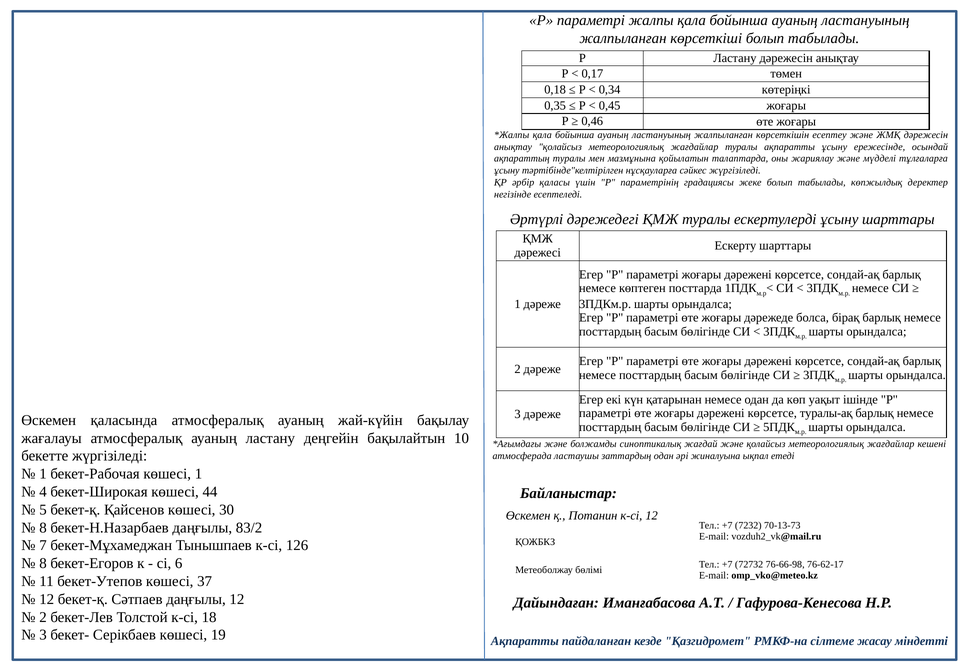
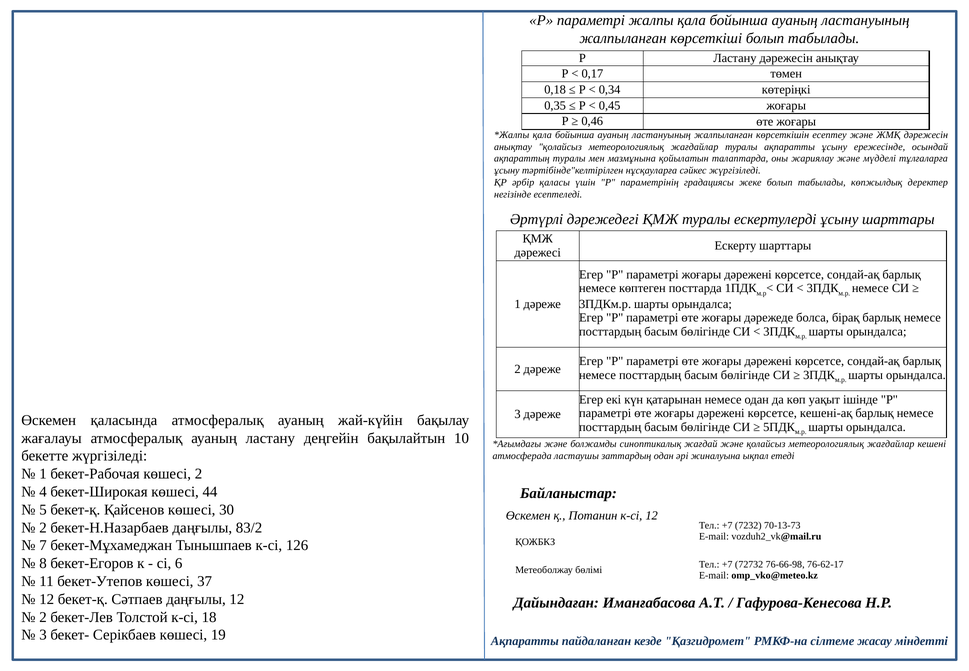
туралы-ақ: туралы-ақ -> кешені-ақ (826, 413)
көшесі 1: 1 -> 2 (198, 474)
8: 8 -> 2 (43, 528)
